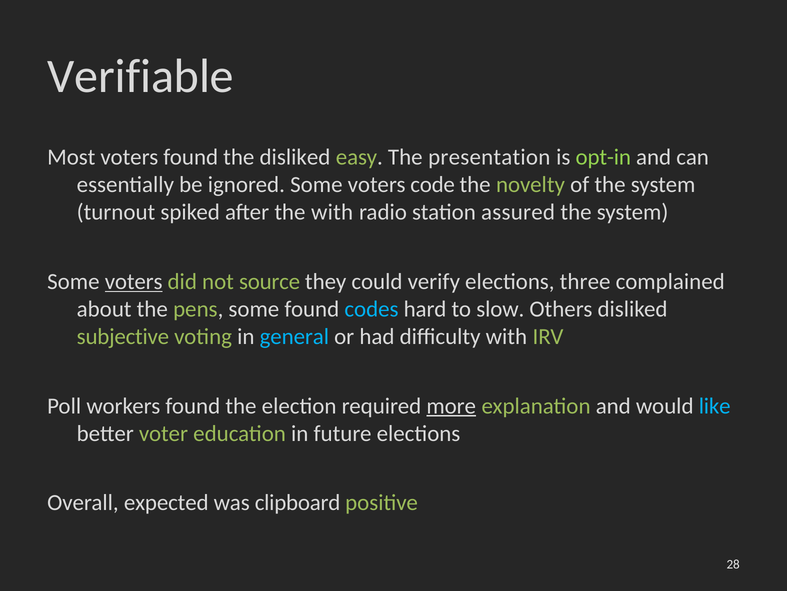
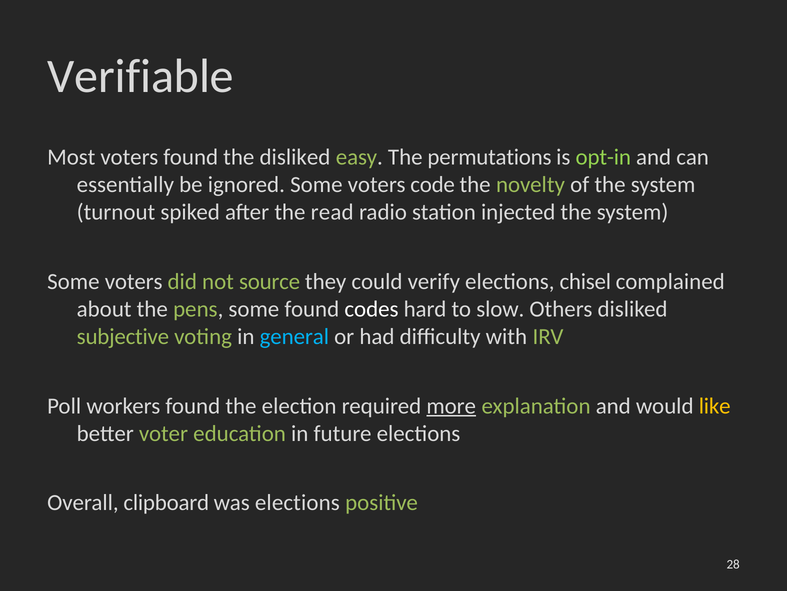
presentation: presentation -> permutations (490, 157)
the with: with -> read (332, 212)
assured: assured -> injected (518, 212)
voters underline: present -> none (134, 281)
three: three -> chisel (585, 281)
codes colour: light blue -> white (371, 309)
like colour: light blue -> yellow (715, 405)
expected: expected -> clipboard (166, 502)
was clipboard: clipboard -> elections (297, 502)
